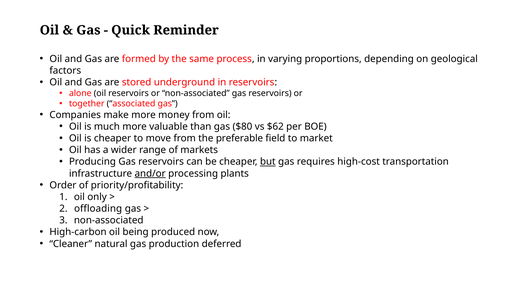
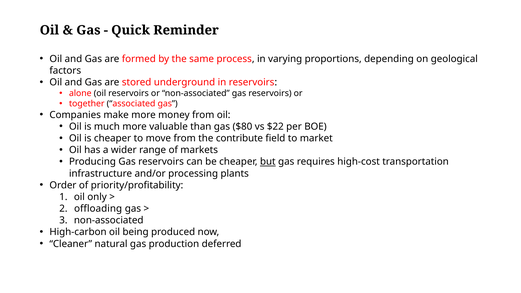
$62: $62 -> $22 (275, 127)
preferable: preferable -> contribute (239, 138)
and/or underline: present -> none (150, 174)
